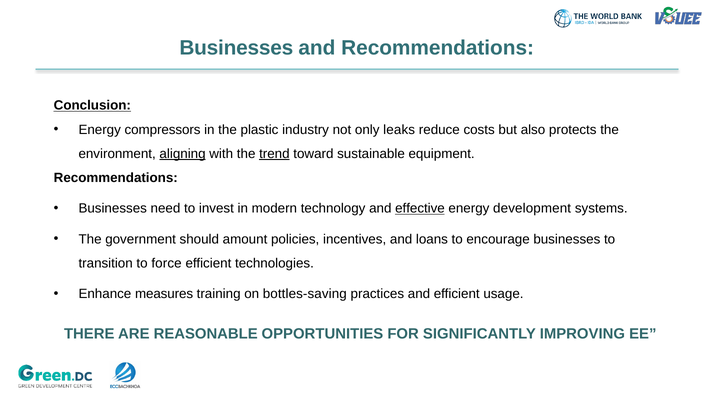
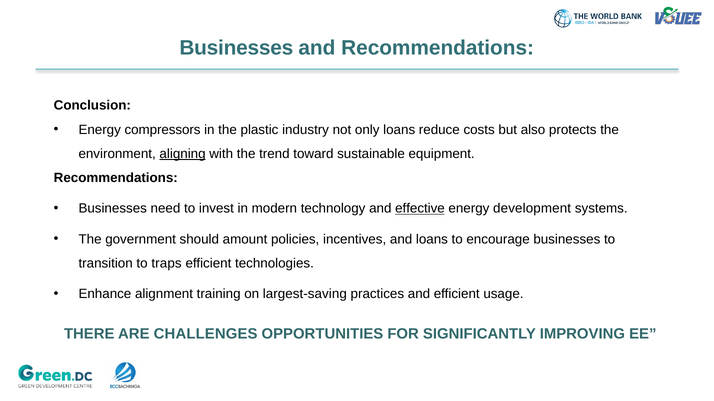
Conclusion underline: present -> none (92, 106)
only leaks: leaks -> loans (399, 130)
trend underline: present -> none (274, 154)
force: force -> traps (167, 264)
measures: measures -> alignment (164, 295)
bottles-saving: bottles-saving -> largest-saving (305, 295)
REASONABLE: REASONABLE -> CHALLENGES (206, 334)
